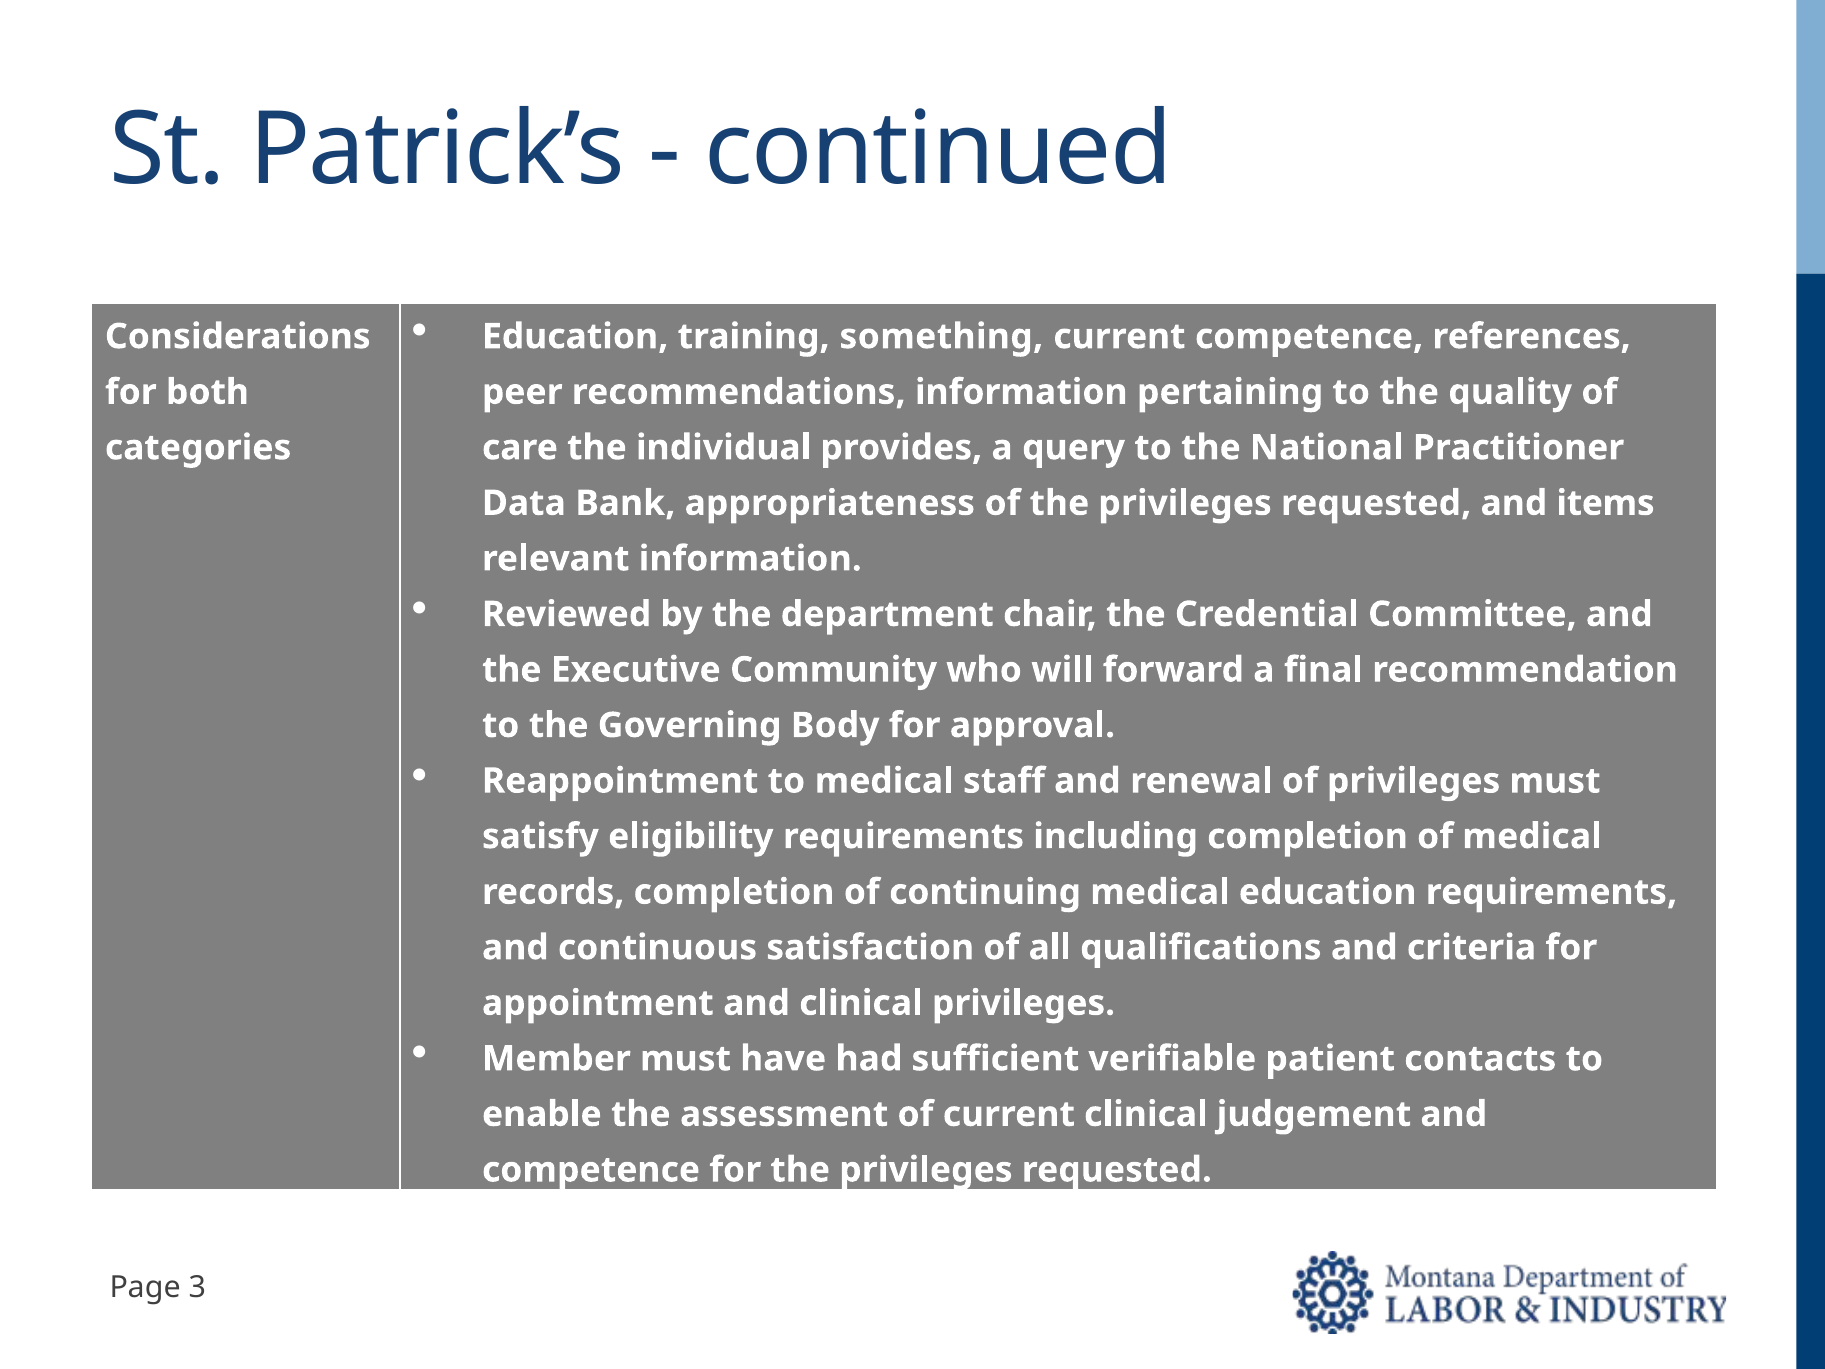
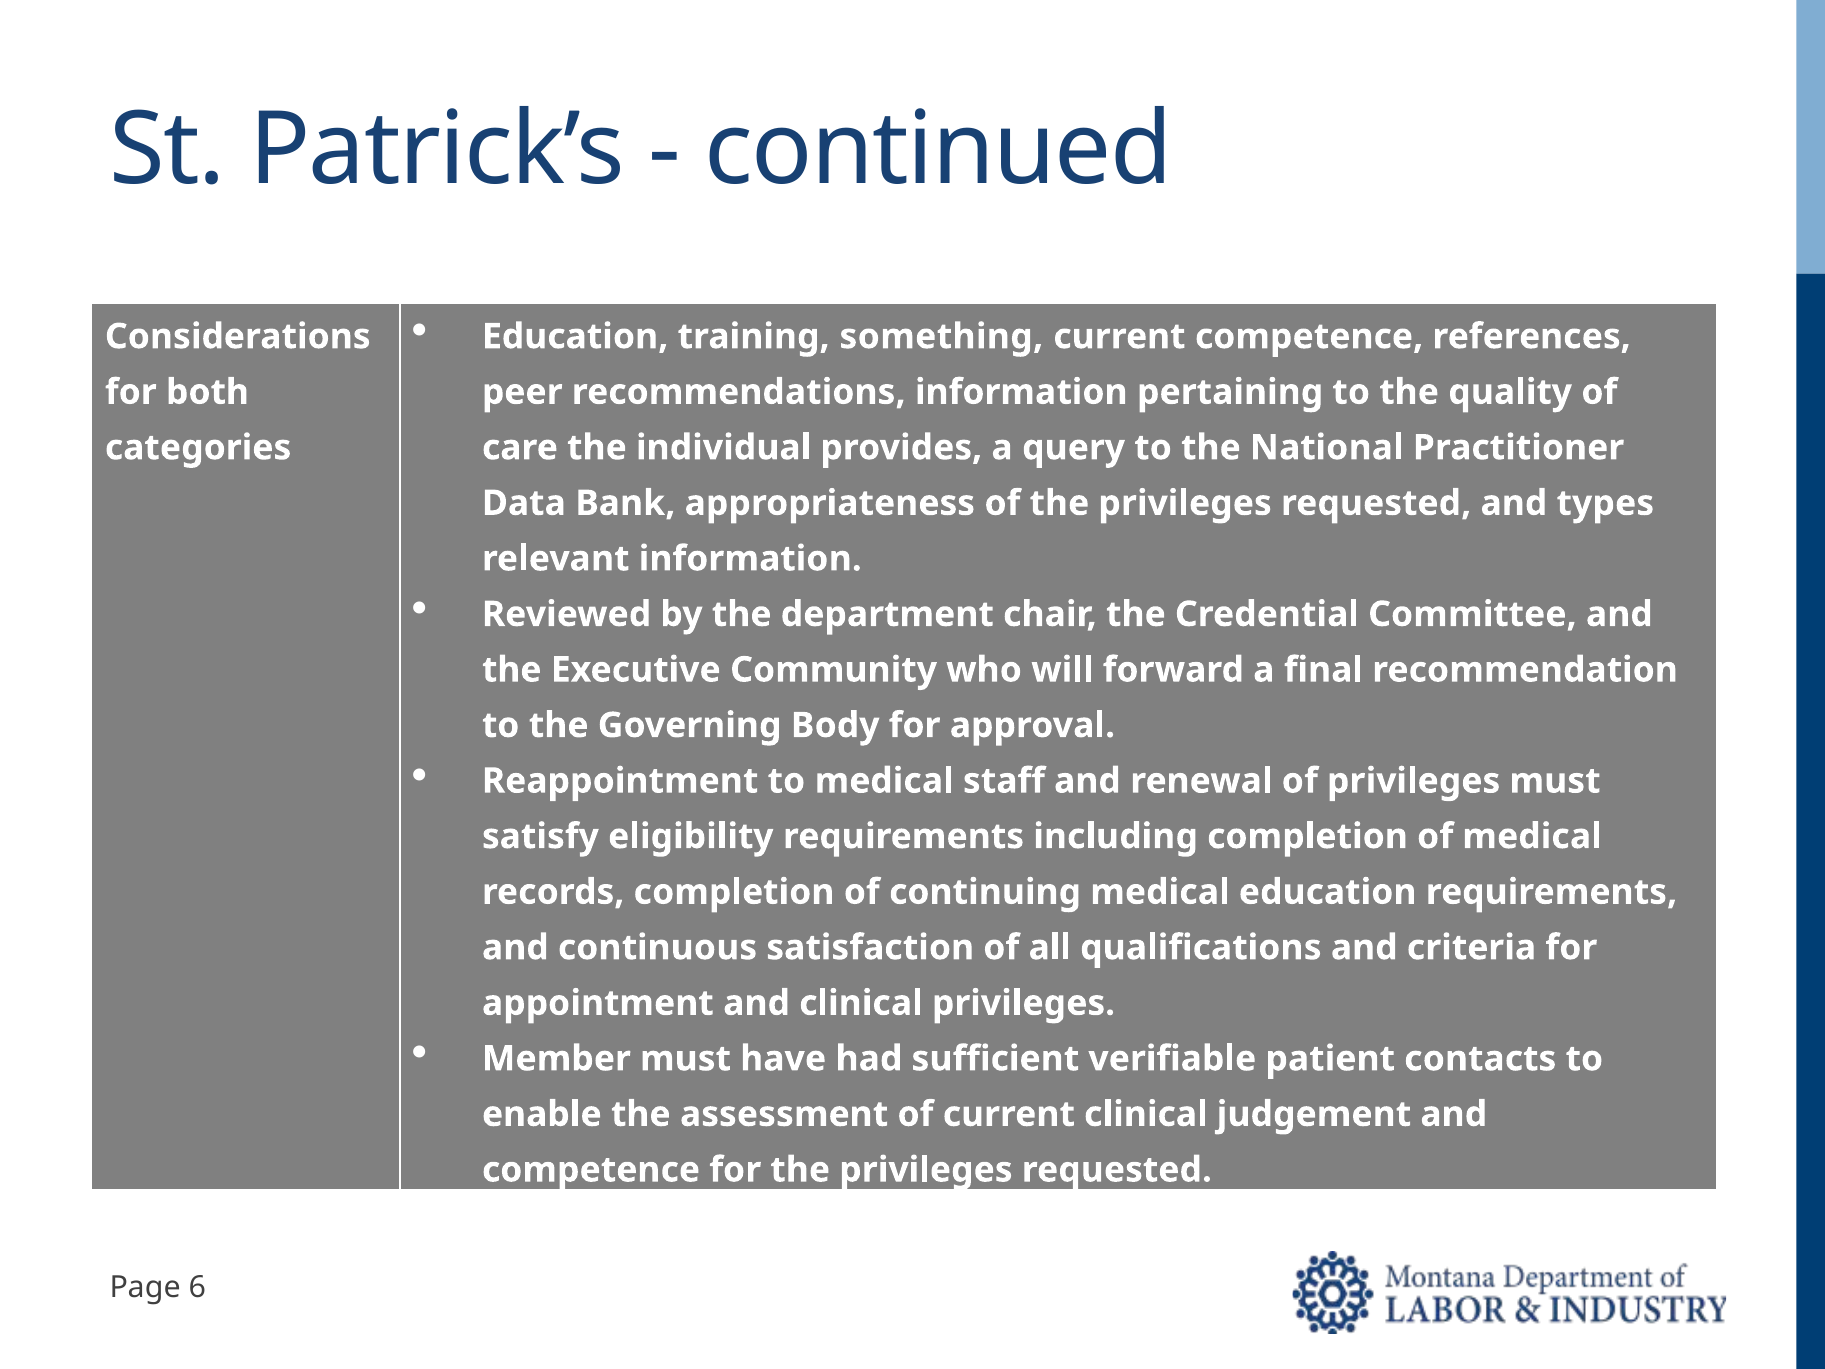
items: items -> types (1605, 503)
3: 3 -> 6 (197, 1287)
